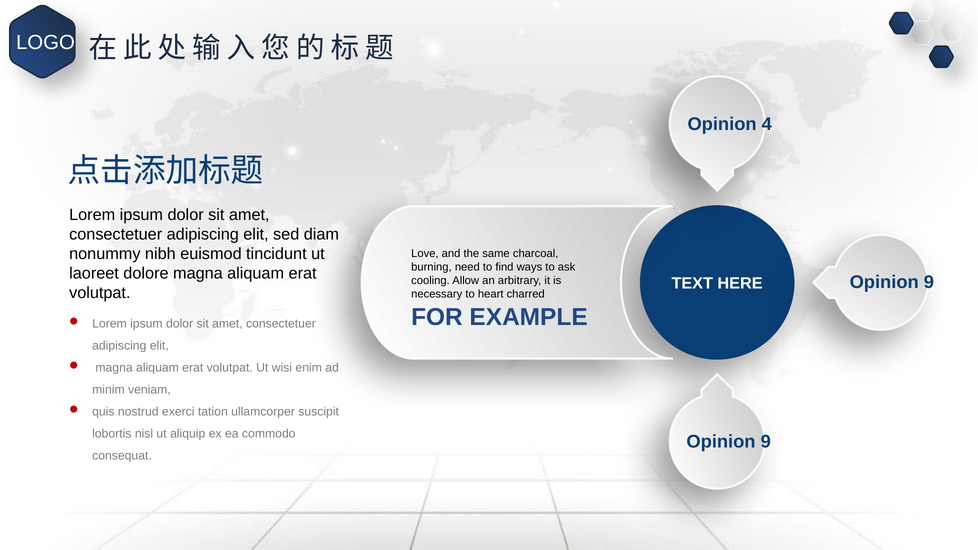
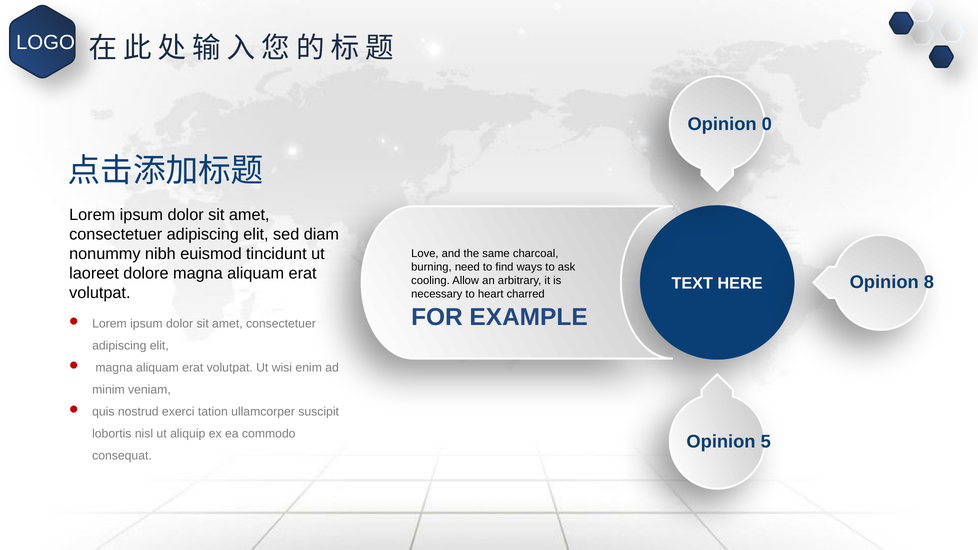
4: 4 -> 0 (767, 124)
9: 9 -> 8 (929, 282)
9: 9 -> 5 (766, 442)
